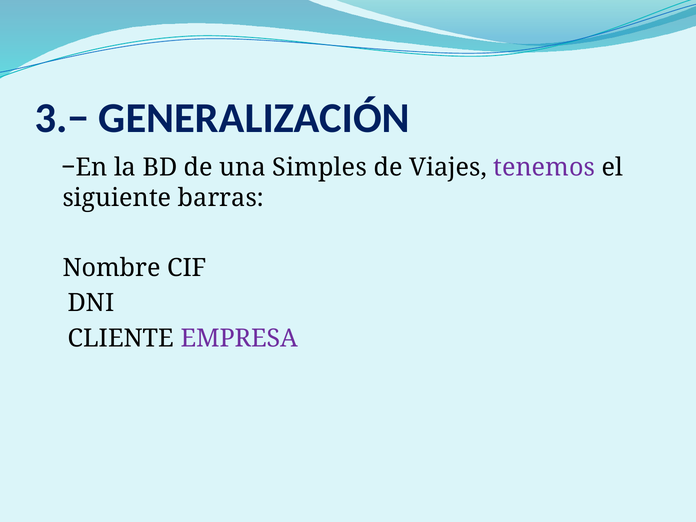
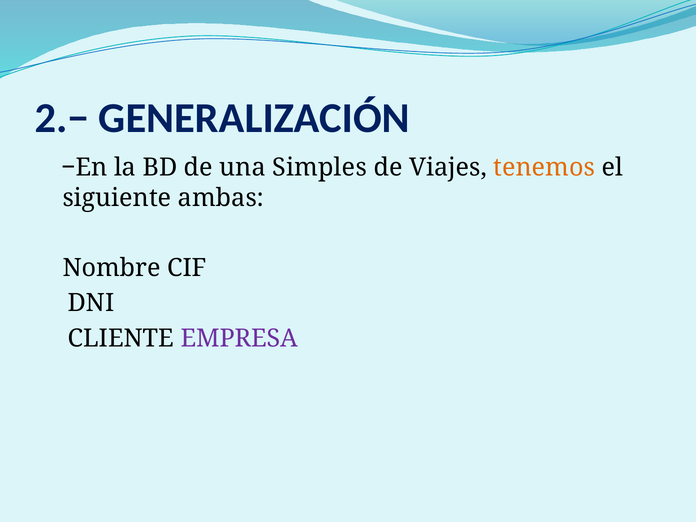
3.−: 3.− -> 2.− (62, 118)
tenemos colour: purple -> orange (544, 168)
barras: barras -> ambas (221, 198)
